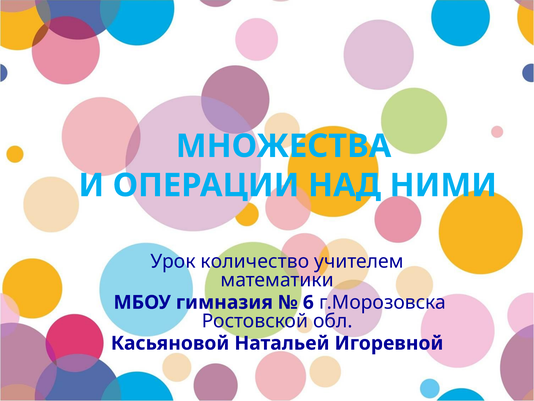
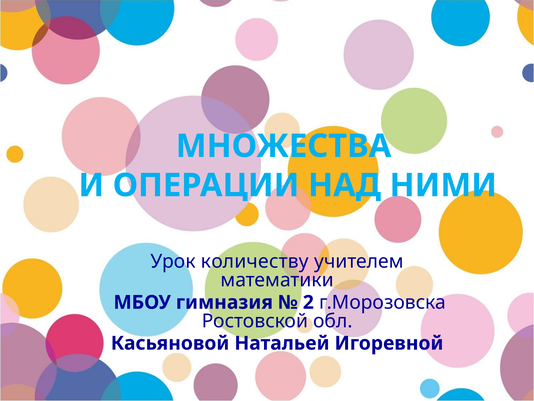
количество: количество -> количеству (255, 261)
6: 6 -> 2 (308, 302)
